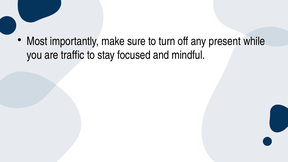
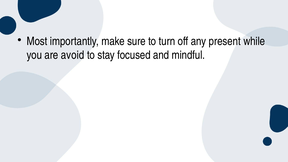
traffic: traffic -> avoid (73, 55)
